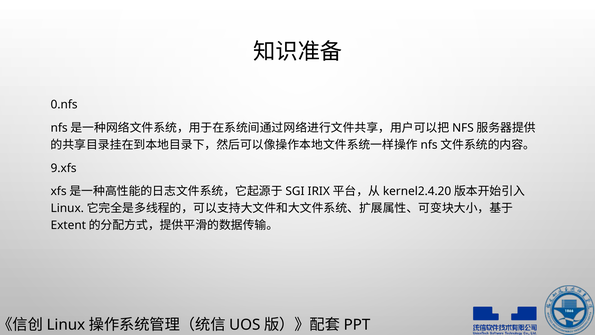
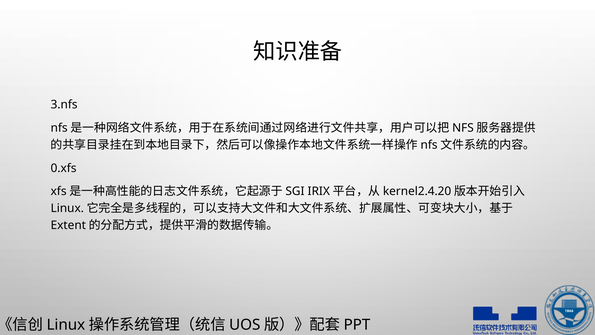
0.nfs: 0.nfs -> 3.nfs (64, 105)
9.xfs: 9.xfs -> 0.xfs (64, 168)
